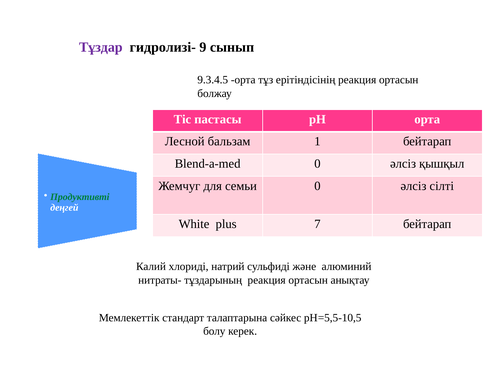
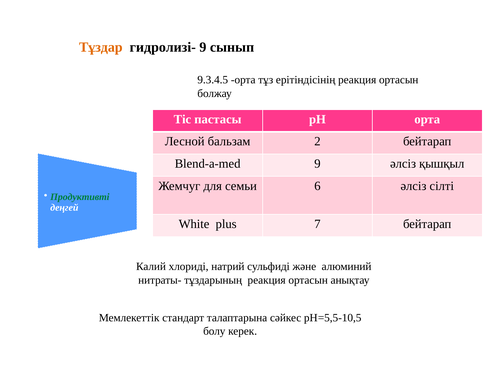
Тұздар colour: purple -> orange (101, 47)
1: 1 -> 2 (317, 141)
Blend-a-med 0: 0 -> 9 (317, 164)
семьи 0: 0 -> 6 (317, 186)
